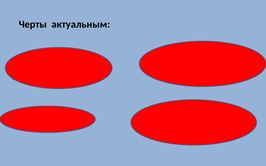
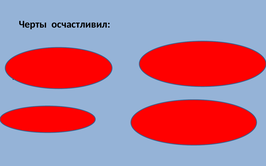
актуальным: актуальным -> осчастливил (81, 24)
